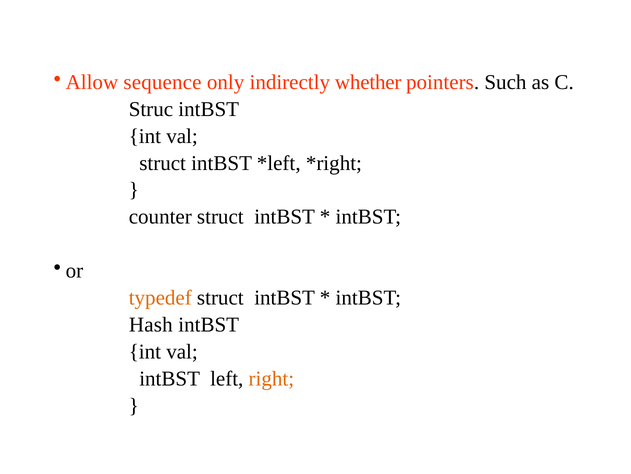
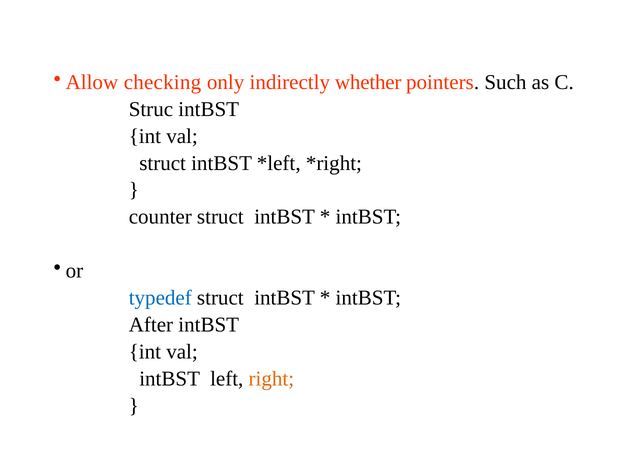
sequence: sequence -> checking (162, 82)
typedef colour: orange -> blue (160, 297)
Hash: Hash -> After (151, 324)
